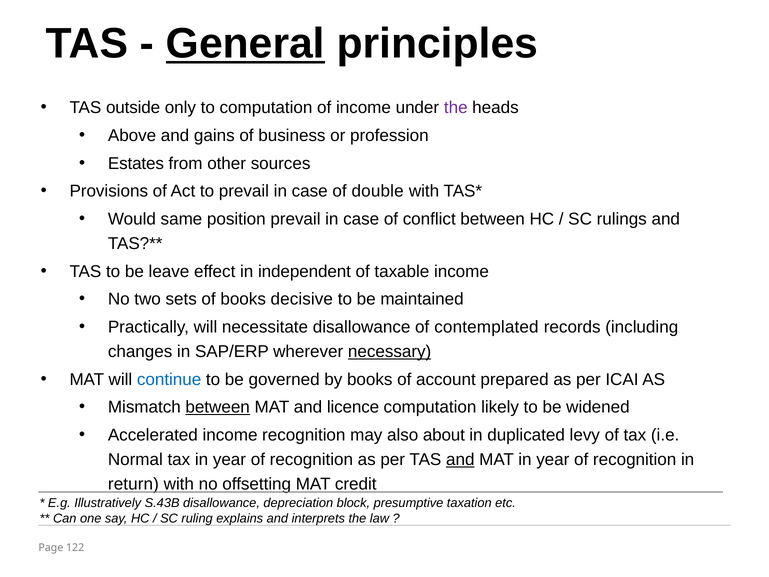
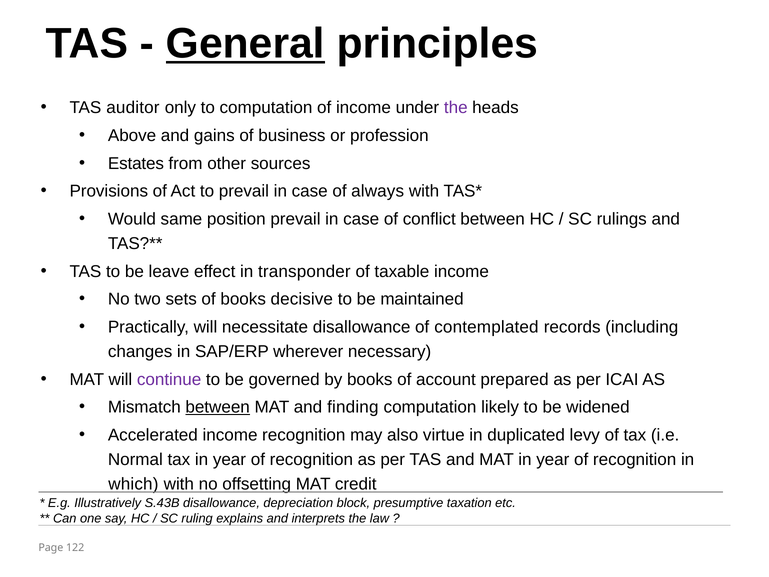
outside: outside -> auditor (133, 108)
double: double -> always (378, 191)
independent: independent -> transponder (304, 271)
necessary underline: present -> none (390, 351)
continue colour: blue -> purple (169, 379)
licence: licence -> finding (353, 407)
about: about -> virtue (444, 435)
and underline: present -> none (460, 459)
return: return -> which (133, 484)
